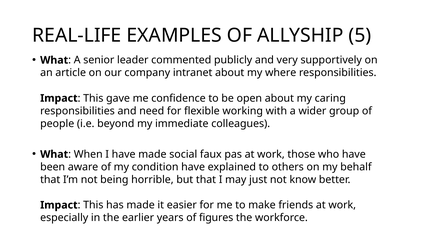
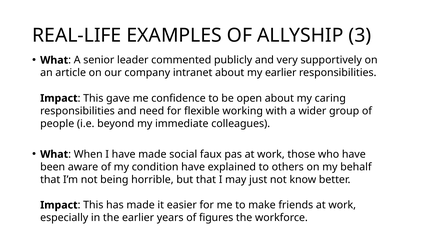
5: 5 -> 3 (360, 36)
my where: where -> earlier (281, 73)
